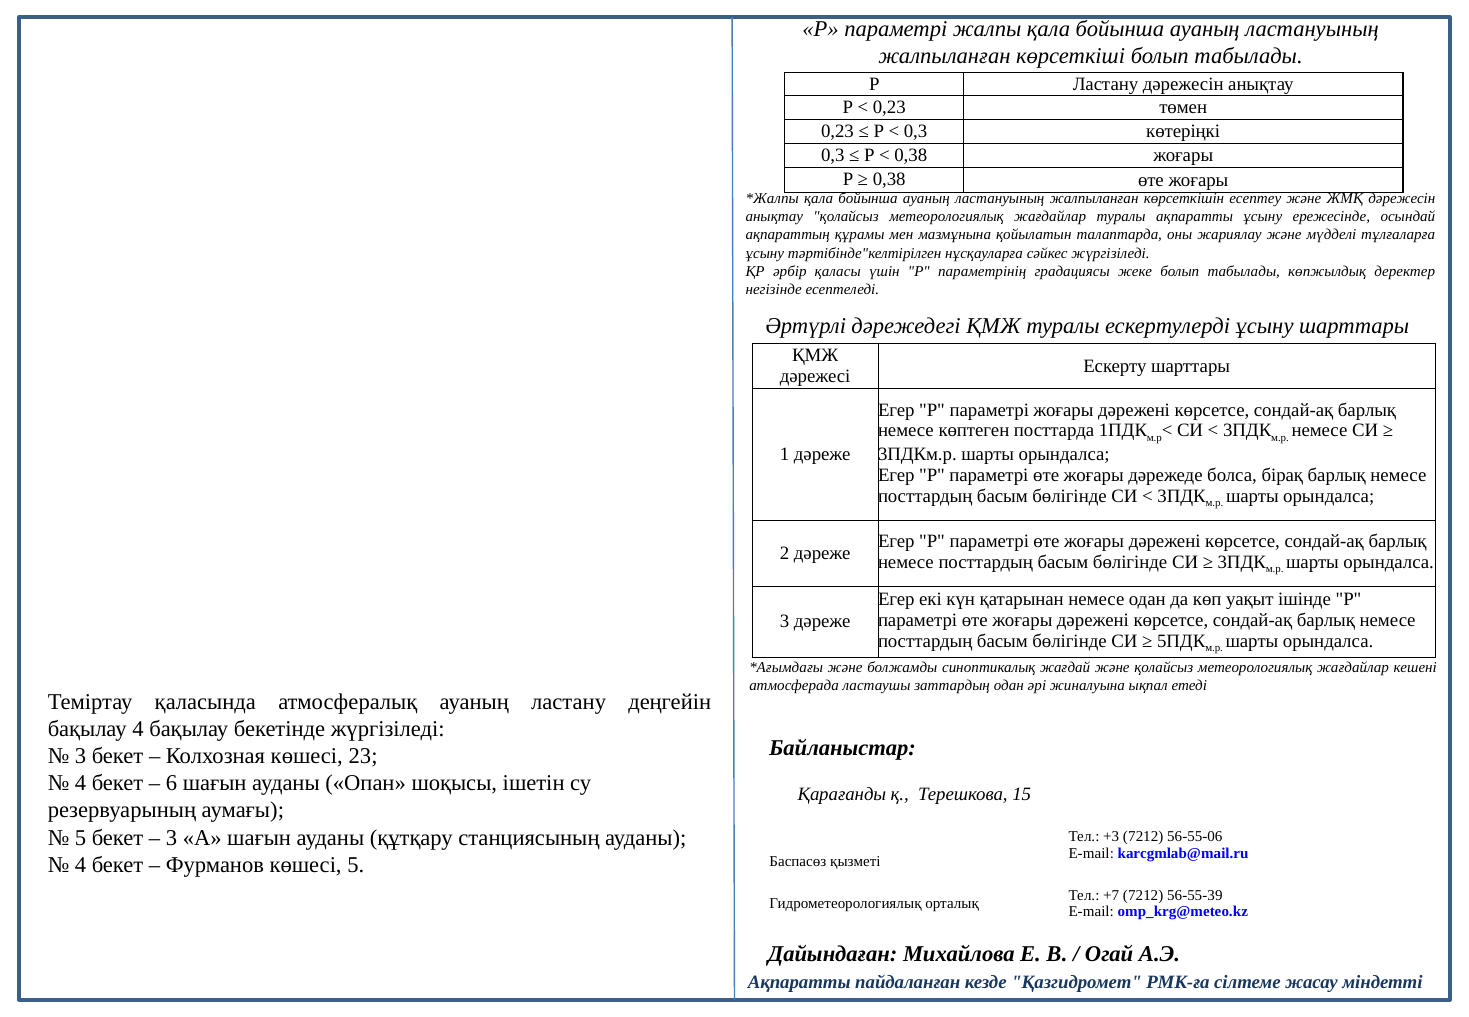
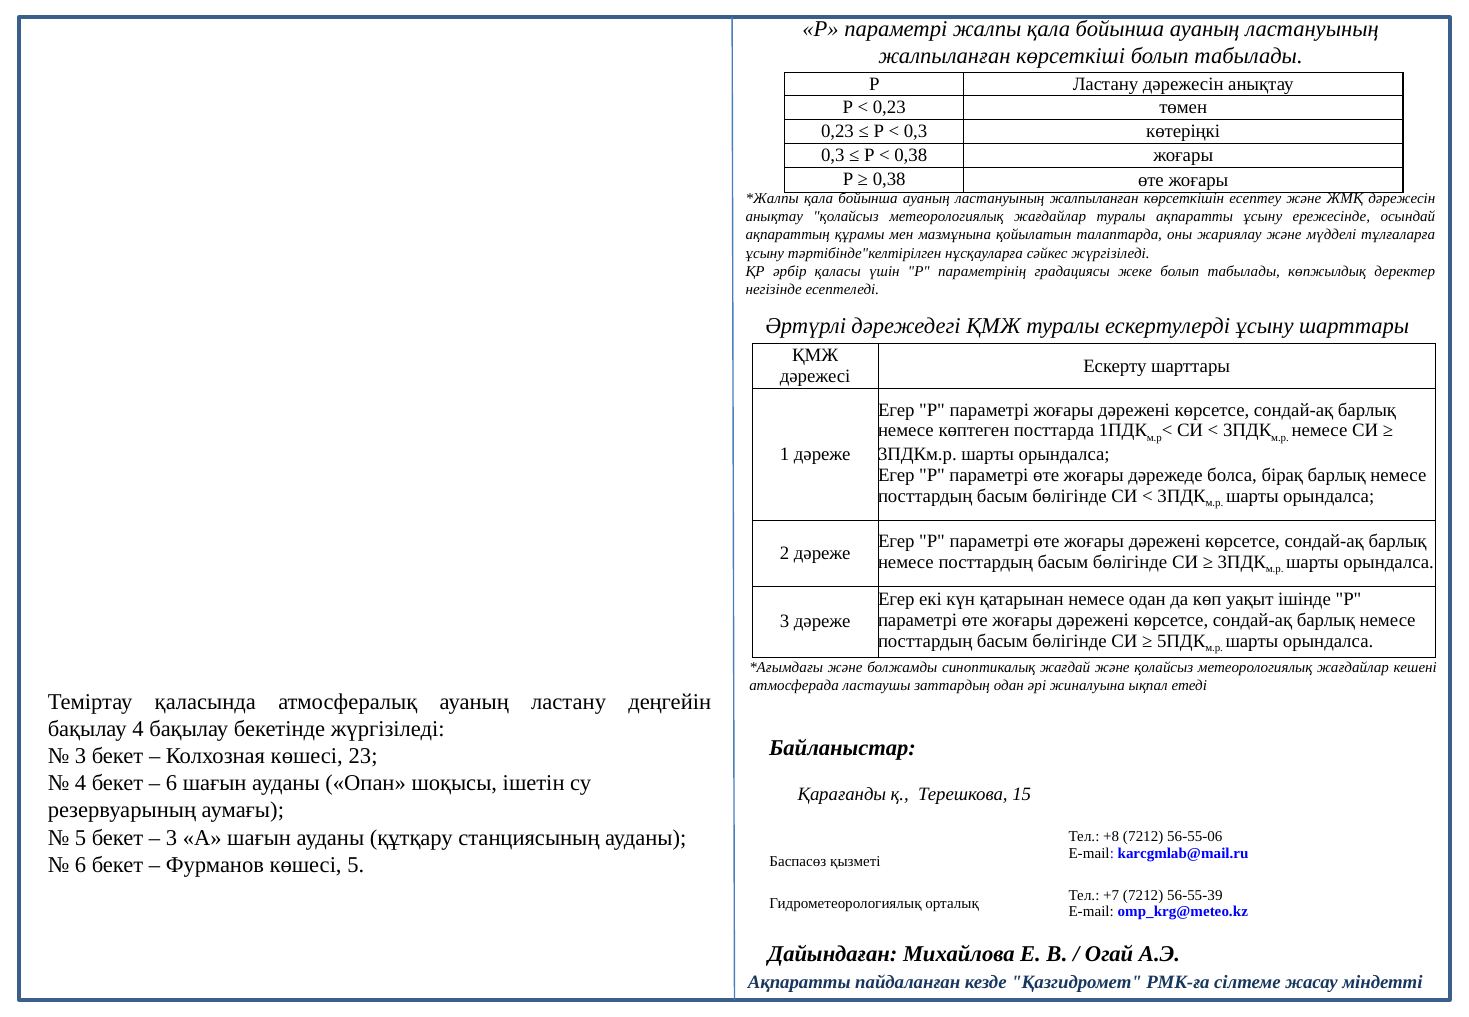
+3: +3 -> +8 (1111, 836)
4: 4 -> 6 (81, 865)
